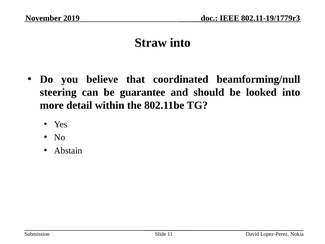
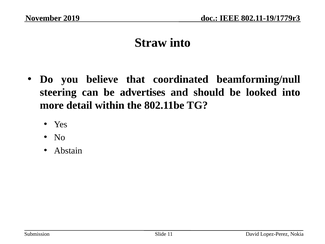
guarantee: guarantee -> advertises (143, 92)
